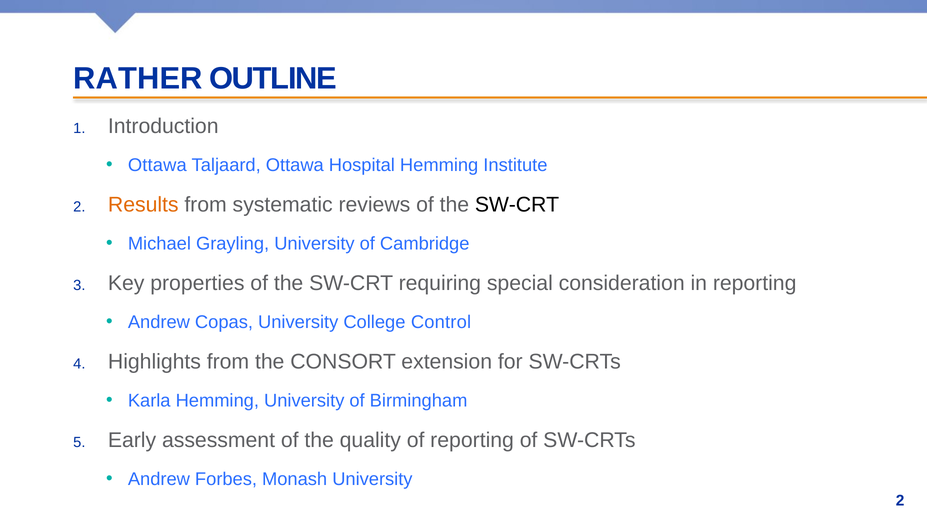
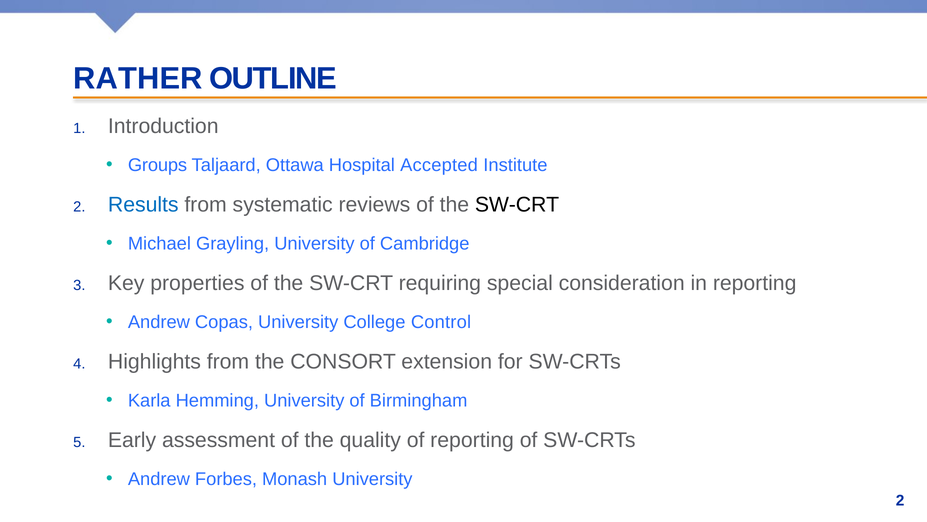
Ottawa: Ottawa -> Groups (157, 165)
Hospital Hemming: Hemming -> Accepted (439, 165)
Results colour: orange -> blue (143, 204)
